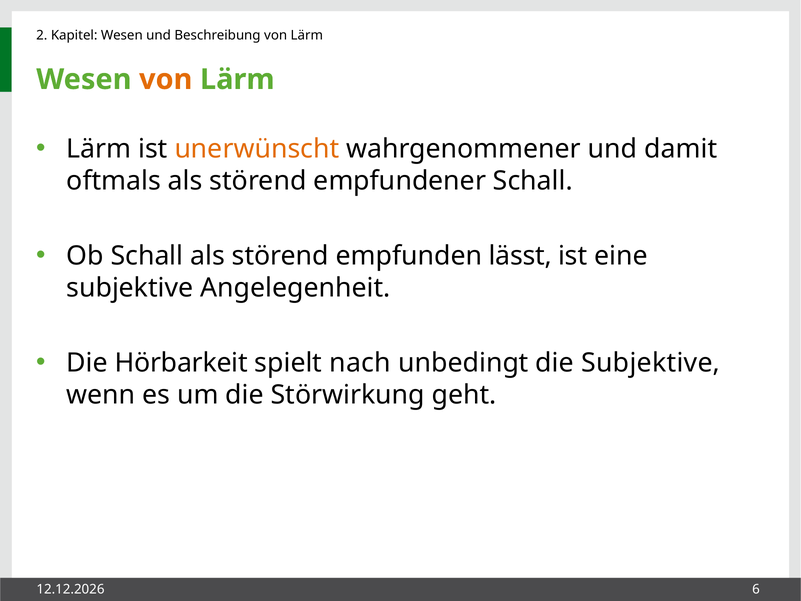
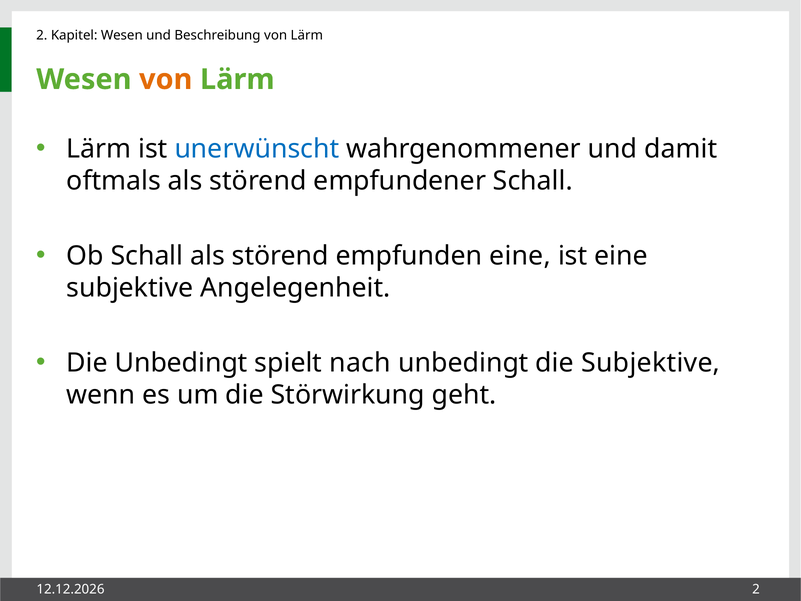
unerwünscht colour: orange -> blue (257, 149)
empfunden lässt: lässt -> eine (520, 256)
Die Hörbarkeit: Hörbarkeit -> Unbedingt (181, 363)
6: 6 -> 2 (756, 589)
